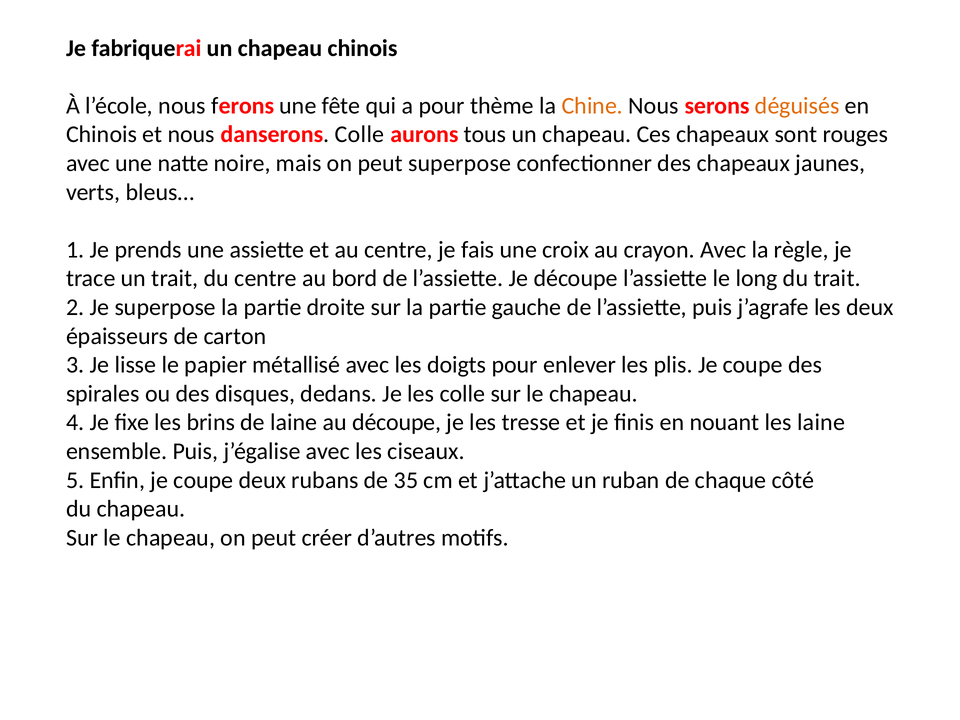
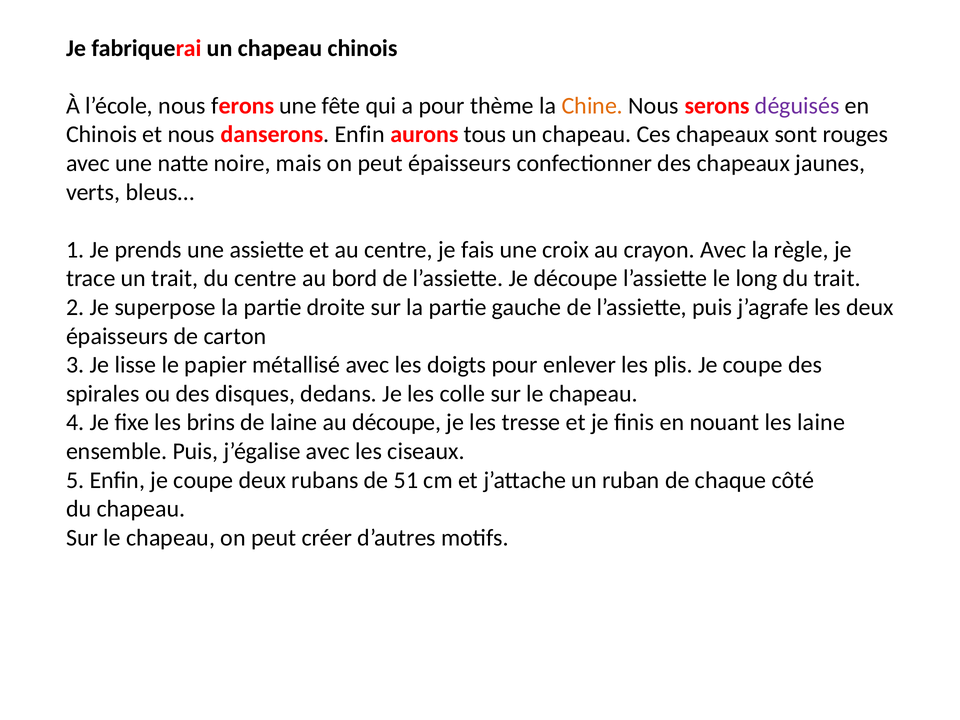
déguisés colour: orange -> purple (797, 106)
danserons Colle: Colle -> Enfin (360, 135)
peut superpose: superpose -> épaisseurs (460, 163)
35: 35 -> 51 (406, 480)
